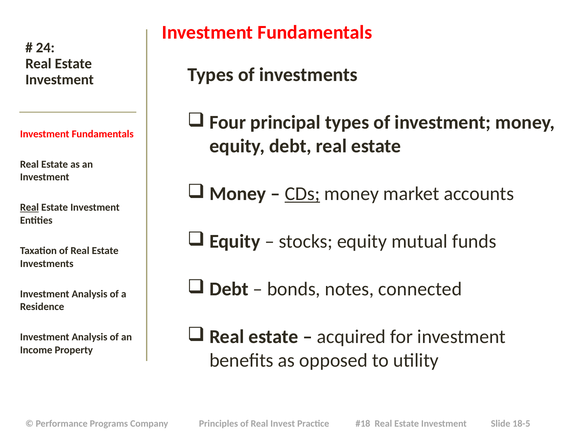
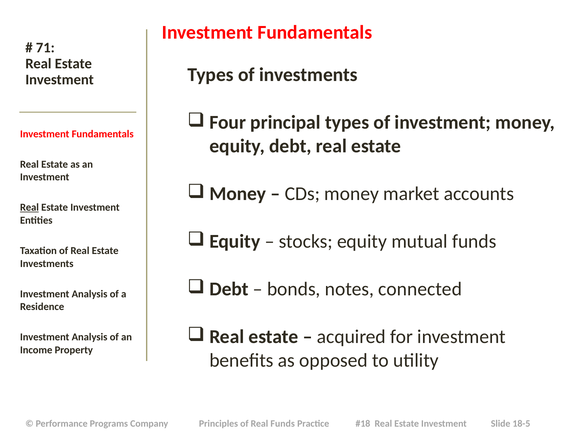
24: 24 -> 71 (45, 48)
CDs underline: present -> none (302, 194)
Real Invest: Invest -> Funds (283, 423)
